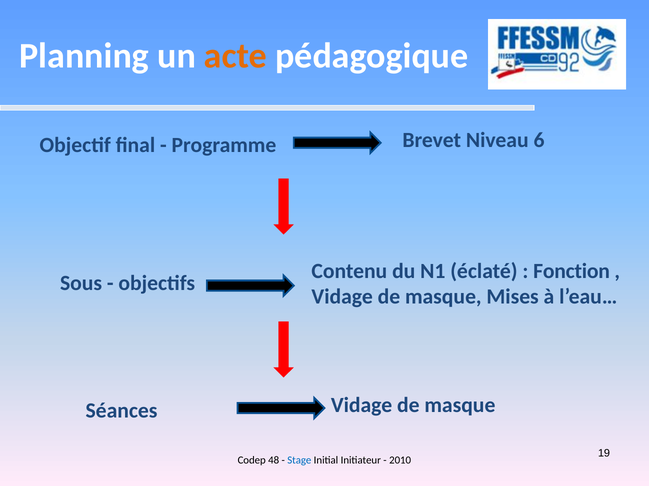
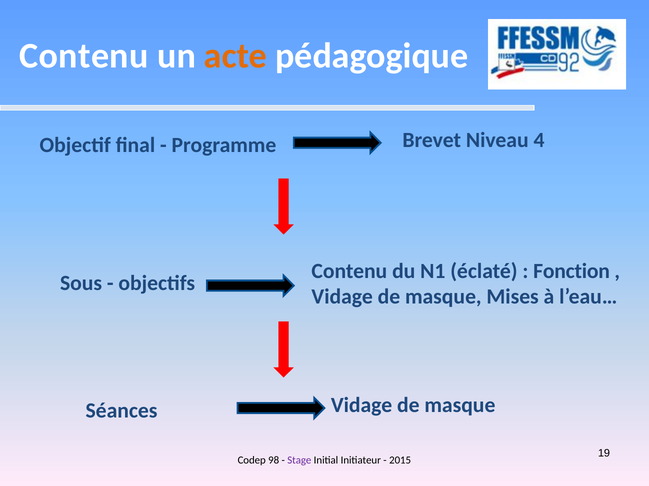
Planning: Planning -> Contenu (84, 56)
6: 6 -> 4 (539, 140)
48: 48 -> 98 (274, 461)
Stage colour: blue -> purple (299, 461)
2010: 2010 -> 2015 (400, 461)
